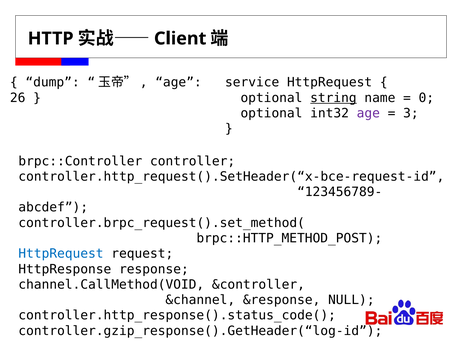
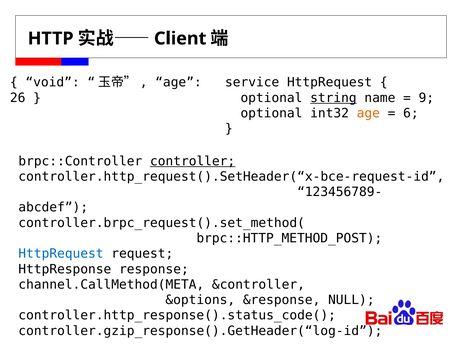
dump: dump -> void (53, 82)
0: 0 -> 9 (426, 98)
age colour: purple -> orange (368, 113)
3: 3 -> 6 (411, 113)
controller underline: none -> present (193, 161)
channel.CallMethod(VOID: channel.CallMethod(VOID -> channel.CallMethod(META (111, 284)
&channel: &channel -> &options (200, 300)
